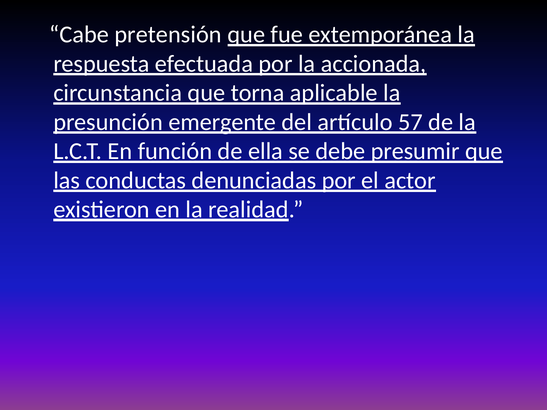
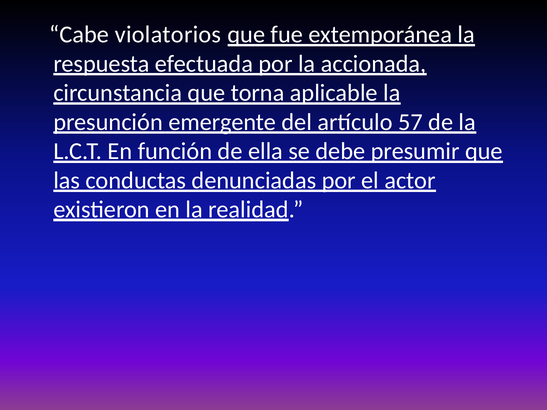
pretensión: pretensión -> violatorios (168, 35)
